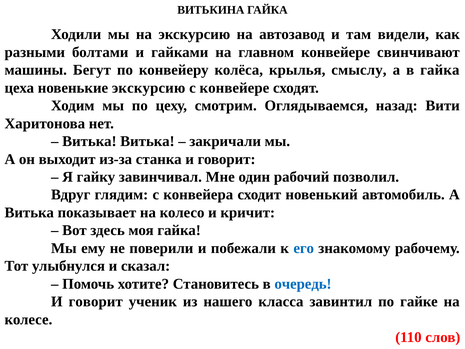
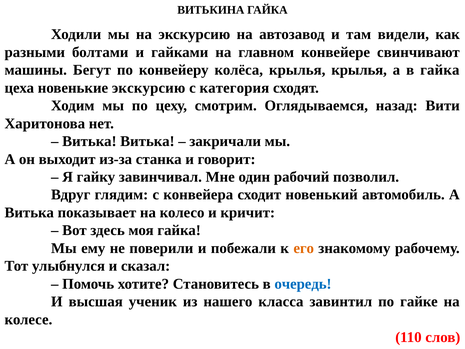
крылья смыслу: смыслу -> крылья (359, 70)
с конвейере: конвейере -> категория (234, 88)
его colour: blue -> orange (304, 248)
говорит: говорит -> высшая (96, 301)
